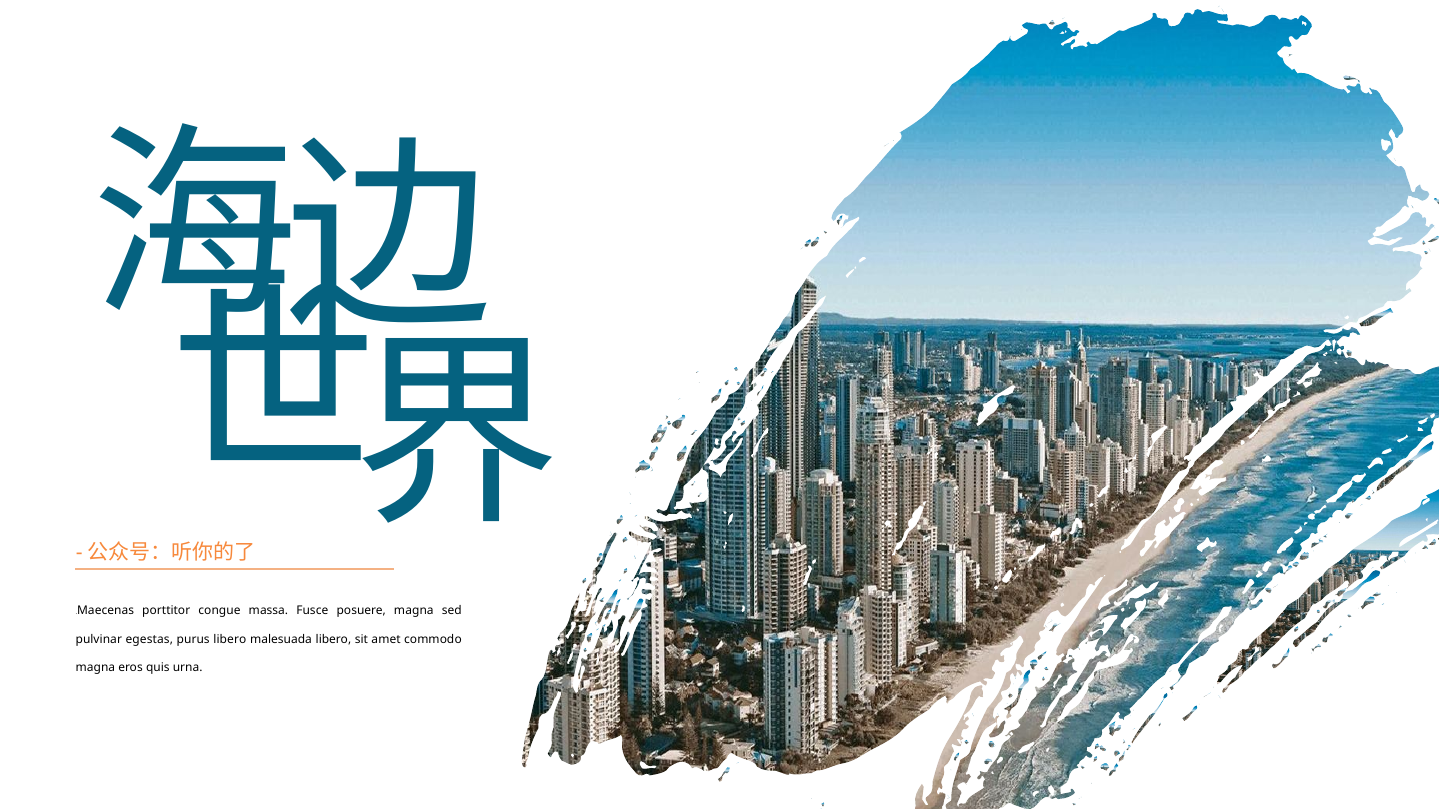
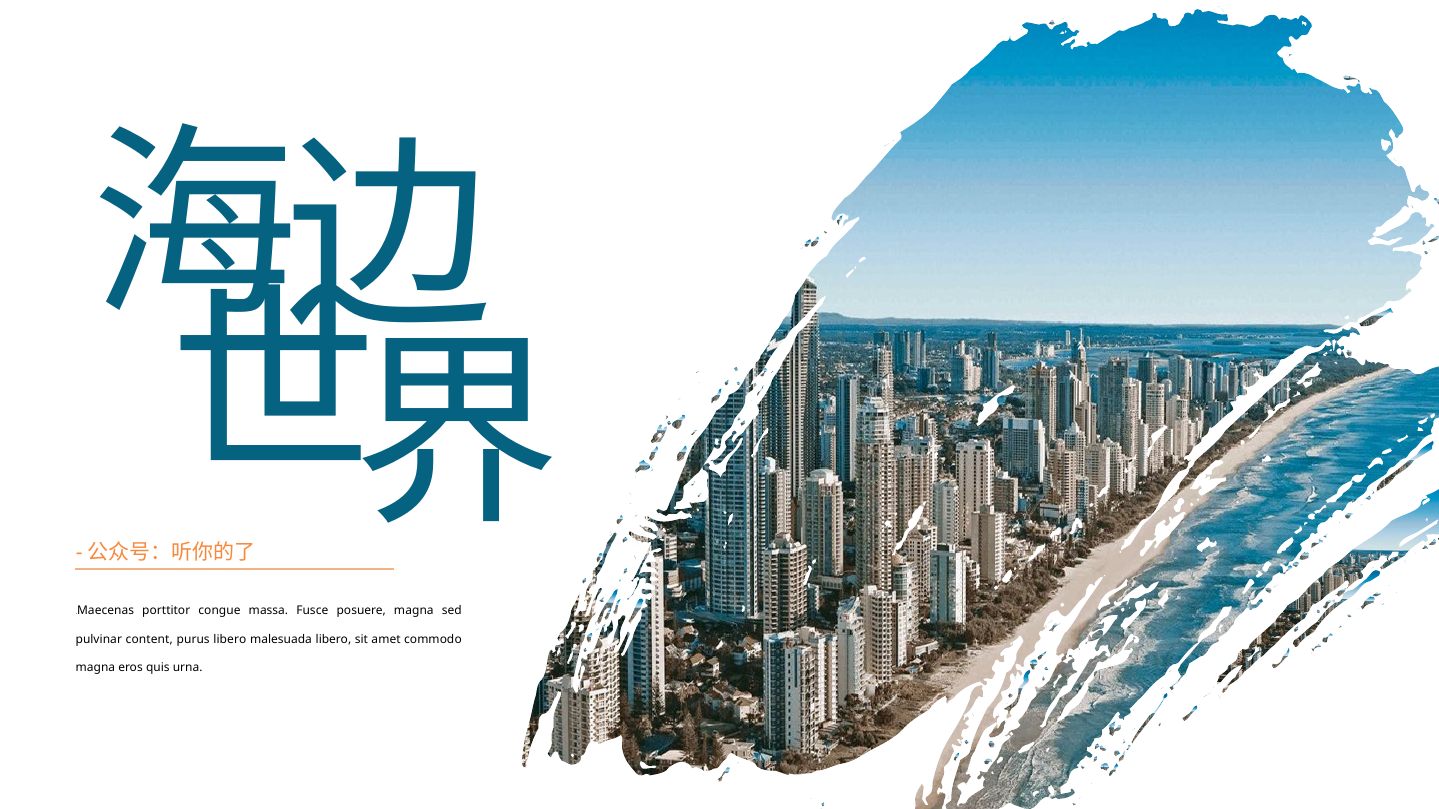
egestas: egestas -> content (149, 640)
